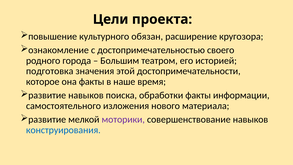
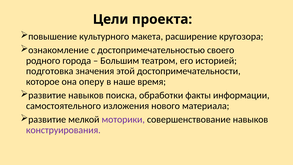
обязан: обязан -> макета (147, 36)
она факты: факты -> оперу (92, 82)
конструирования colour: blue -> purple (63, 130)
